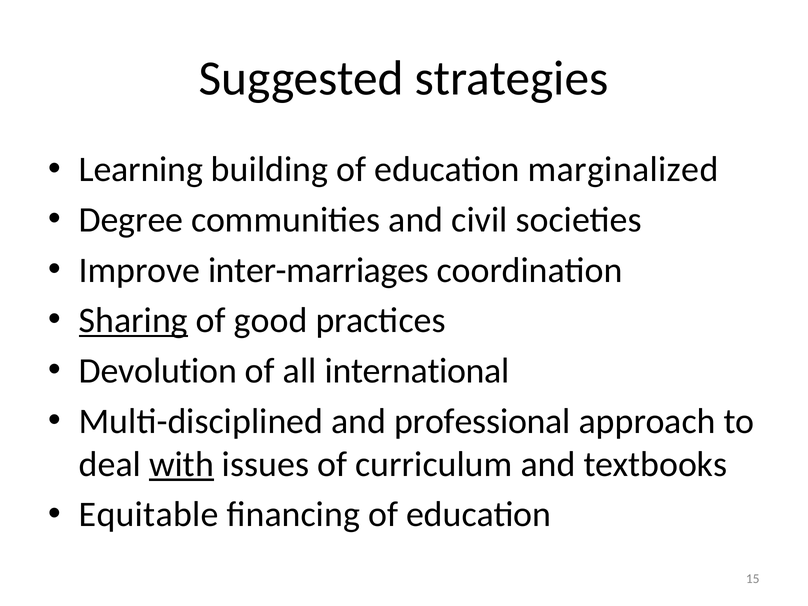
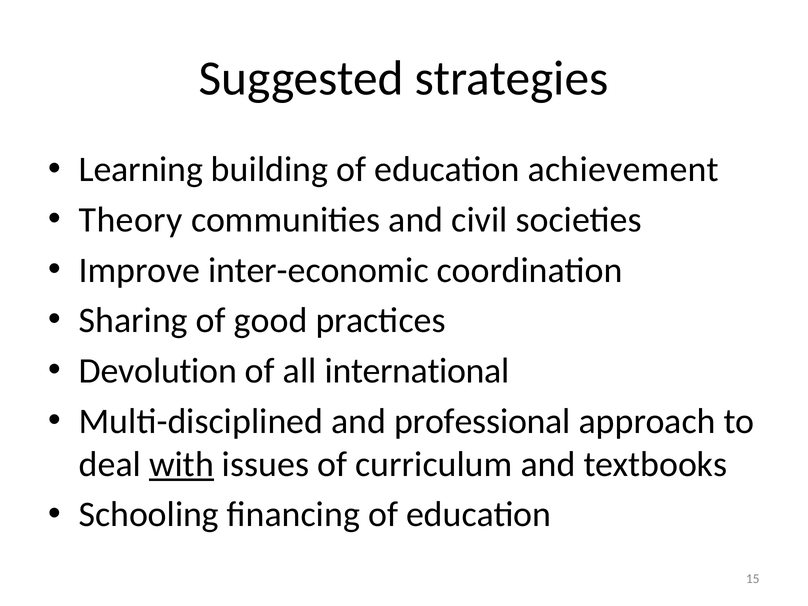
marginalized: marginalized -> achievement (623, 170)
Degree: Degree -> Theory (131, 220)
inter-marriages: inter-marriages -> inter-economic (318, 270)
Sharing underline: present -> none (133, 321)
Equitable: Equitable -> Schooling (149, 515)
